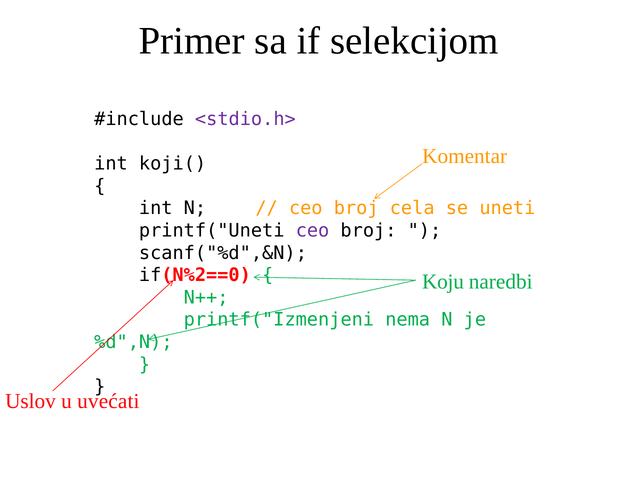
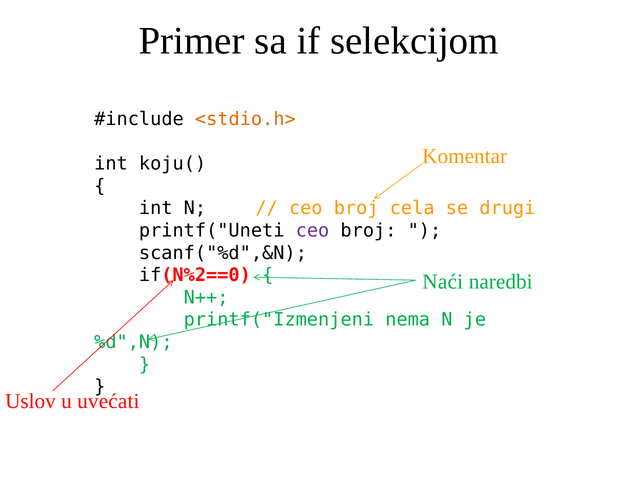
<stdio.h> colour: purple -> orange (245, 119)
koji(: koji( -> koju( (173, 164)
uneti: uneti -> drugi (507, 209)
Koju: Koju -> Naći (443, 282)
